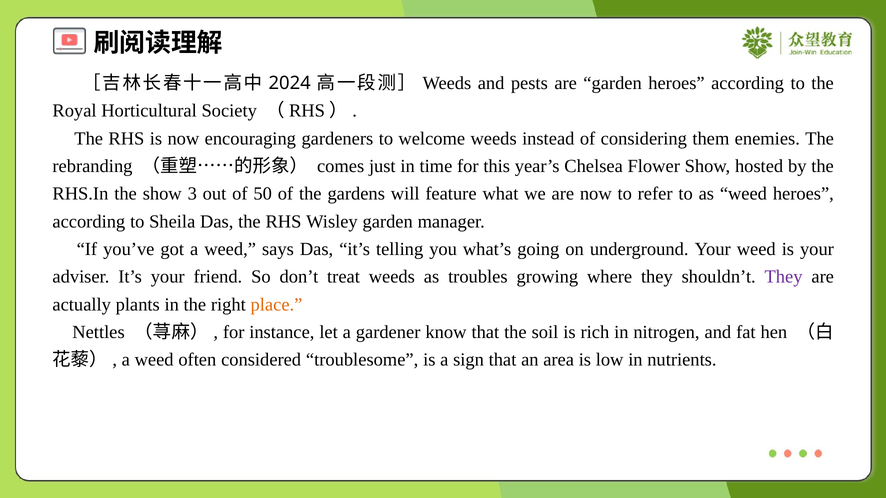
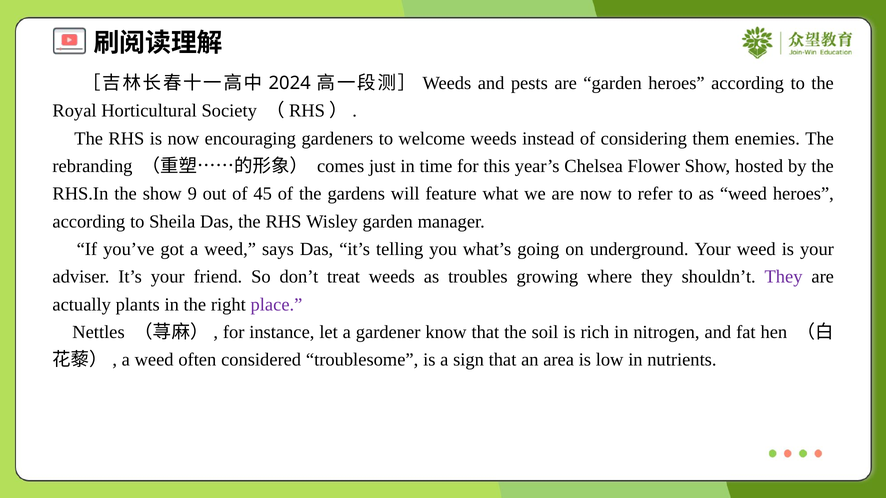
3: 3 -> 9 (192, 194)
50: 50 -> 45 (263, 194)
place colour: orange -> purple (277, 305)
